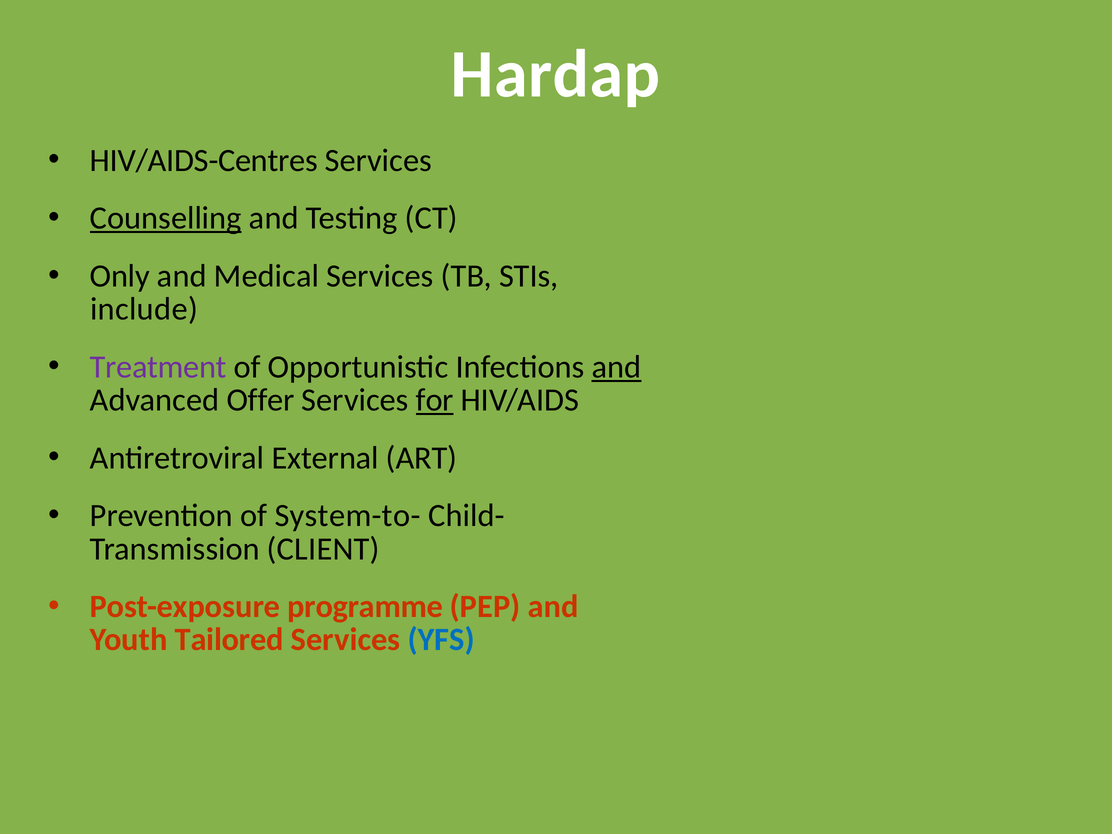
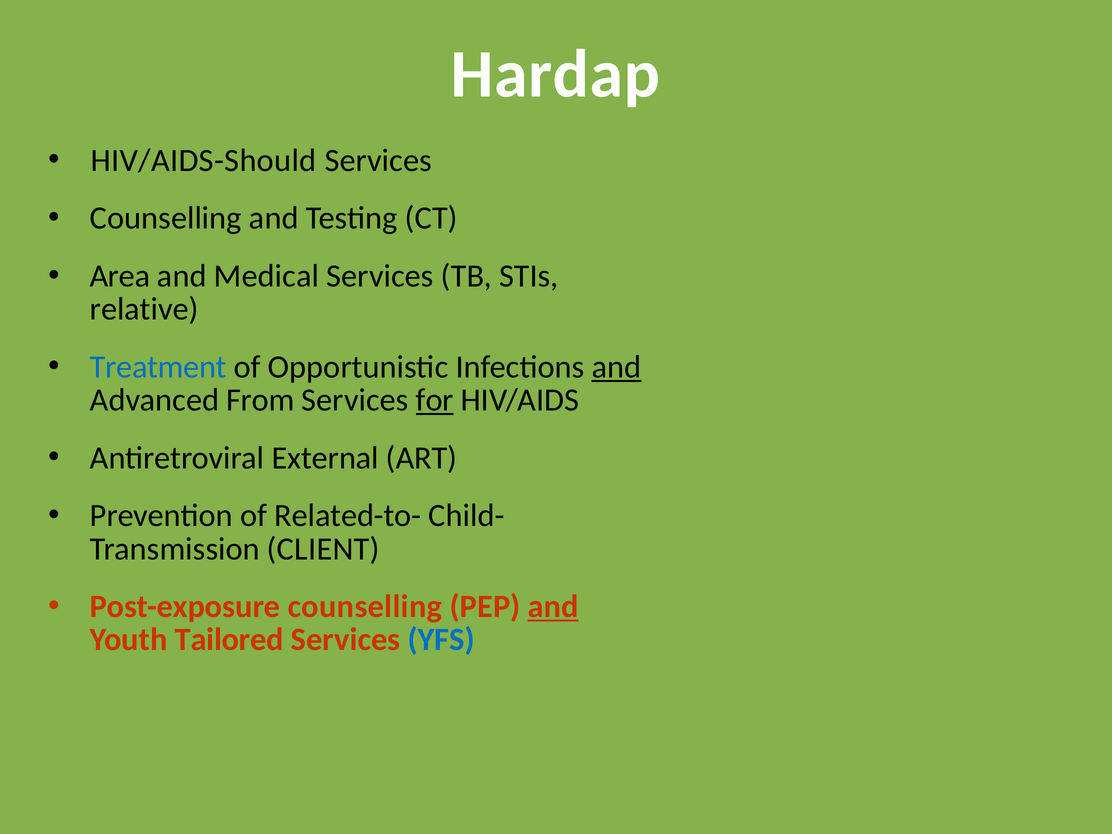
HIV/AIDS-Centres: HIV/AIDS-Centres -> HIV/AIDS-Should (203, 160)
Counselling underline: present -> none (166, 218)
Only: Only -> Area (120, 276)
include: include -> relative (144, 309)
Treatment colour: purple -> blue (158, 367)
Offer: Offer -> From (261, 400)
System-to-: System-to- -> Related-to- (348, 516)
Post-exposure programme: programme -> counselling (365, 607)
and underline: none -> present (553, 607)
